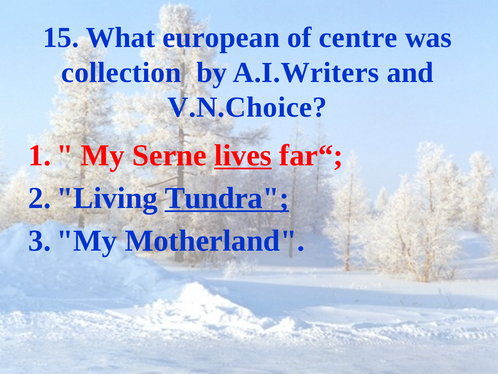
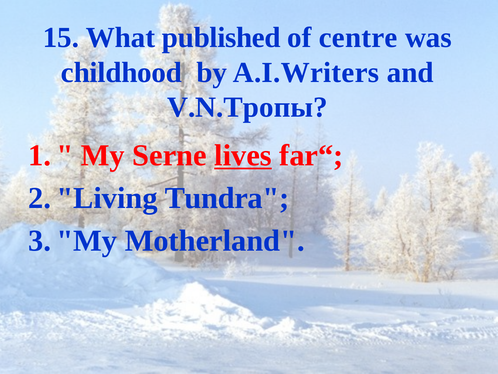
european: european -> published (221, 38)
collection: collection -> childhood (122, 72)
V.N.Choice: V.N.Choice -> V.N.Тропы (247, 107)
Tundra underline: present -> none (227, 198)
